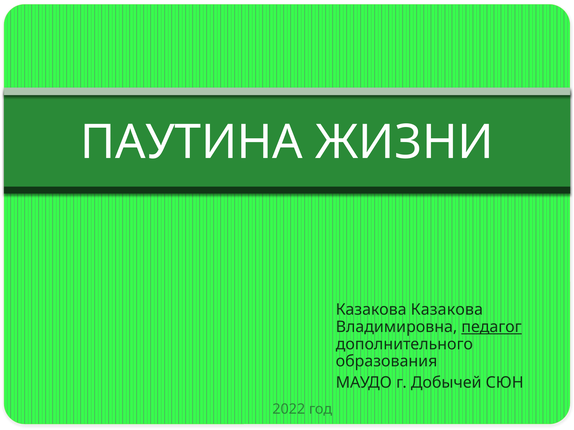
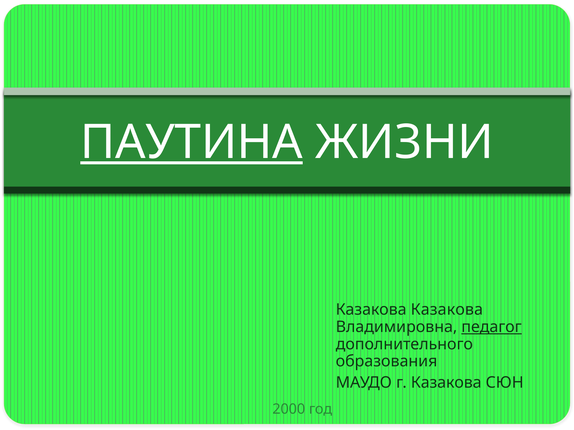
ПАУТИНА underline: none -> present (192, 143)
г Добычей: Добычей -> Казакова (446, 383)
2022: 2022 -> 2000 (289, 409)
